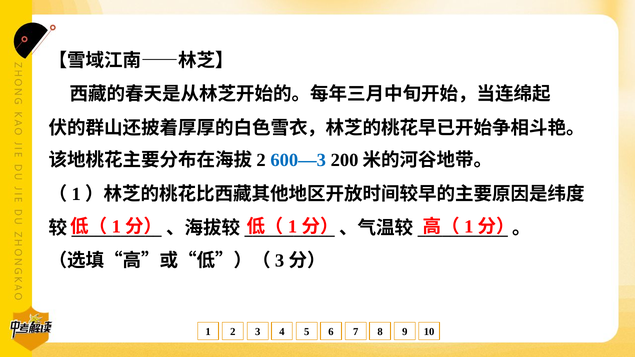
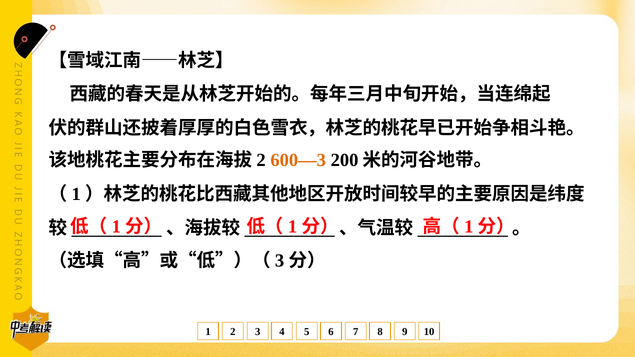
600—3 colour: blue -> orange (298, 160)
